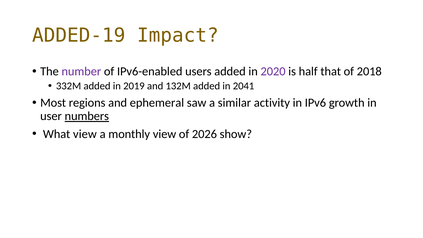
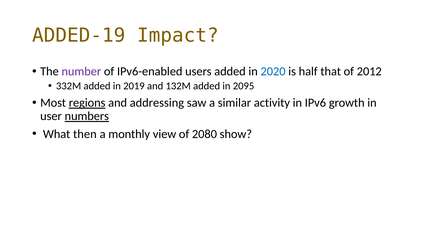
2020 colour: purple -> blue (273, 72)
2018: 2018 -> 2012 (369, 72)
2041: 2041 -> 2095 (244, 86)
regions underline: none -> present (87, 103)
ephemeral: ephemeral -> addressing (157, 103)
What view: view -> then (85, 134)
2026: 2026 -> 2080 (204, 134)
